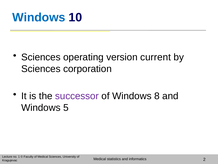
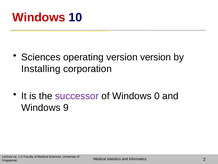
Windows colour: blue -> red (39, 17)
version current: current -> version (156, 57)
Sciences: Sciences -> Installing (41, 69)
8: 8 -> 0 (157, 96)
5: 5 -> 9 (66, 107)
